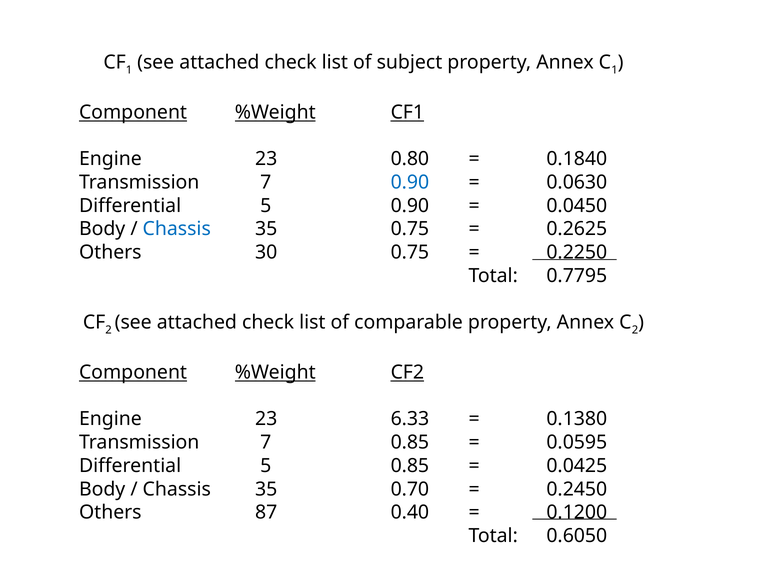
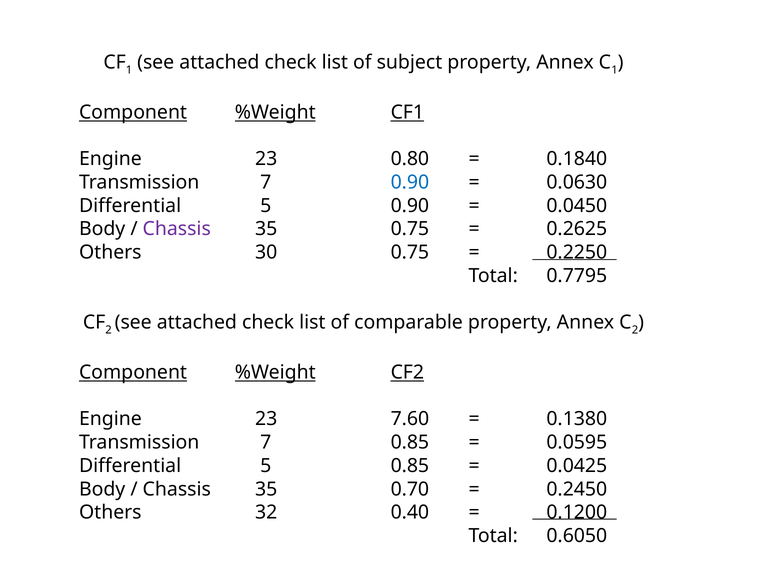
Chassis colour: blue -> purple (177, 229)
6.33: 6.33 -> 7.60 (410, 419)
87: 87 -> 32 (266, 513)
